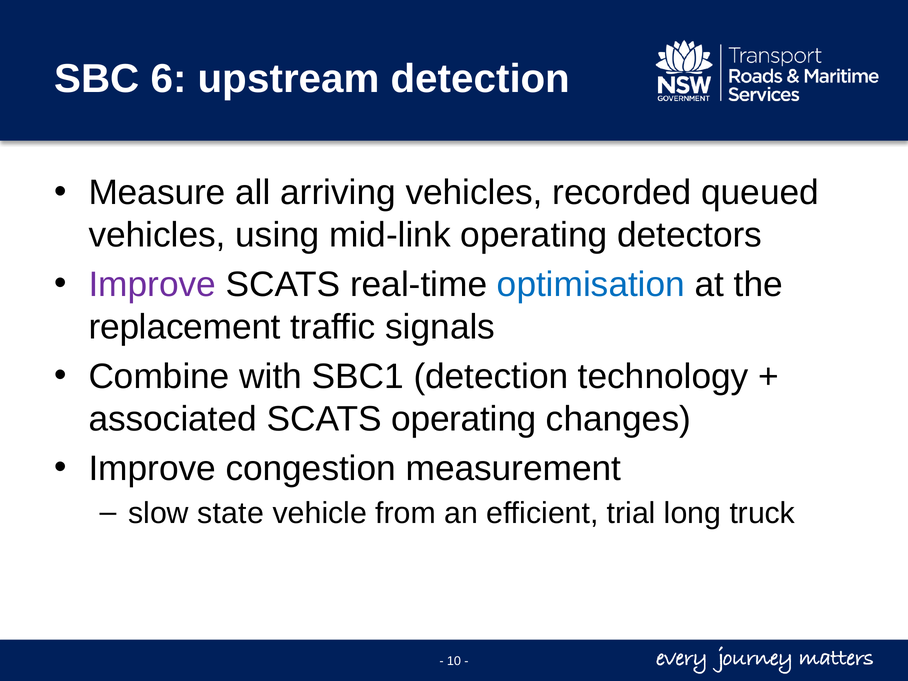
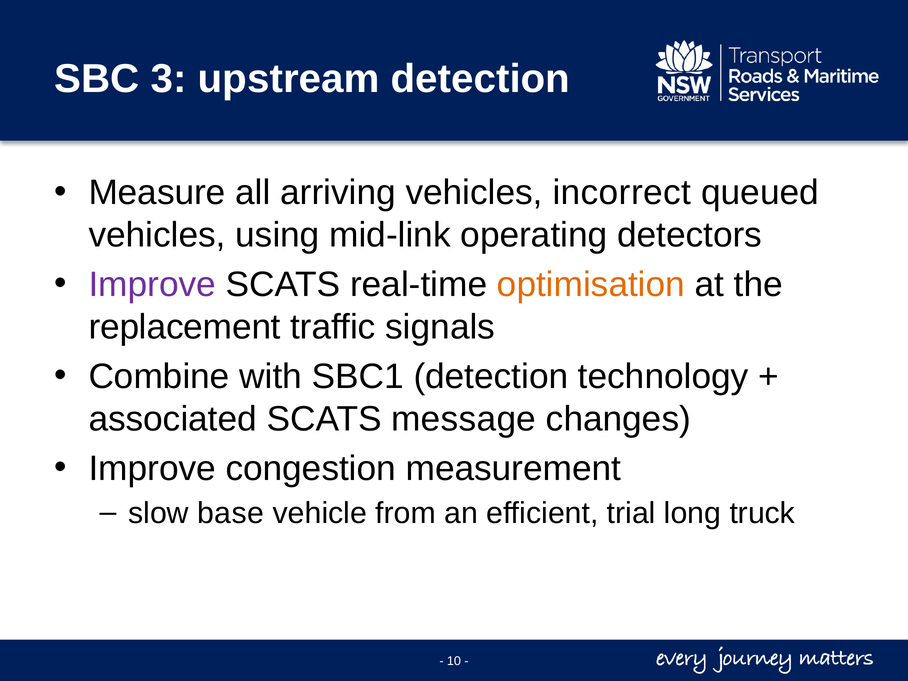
6: 6 -> 3 (169, 79)
recorded: recorded -> incorrect (622, 193)
optimisation colour: blue -> orange (591, 285)
SCATS operating: operating -> message (464, 419)
state: state -> base (231, 513)
